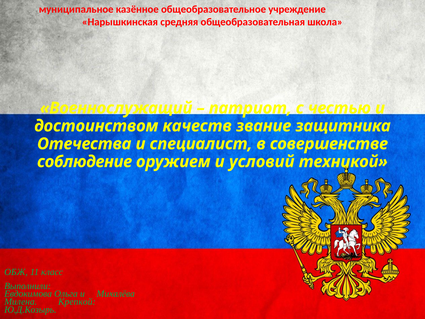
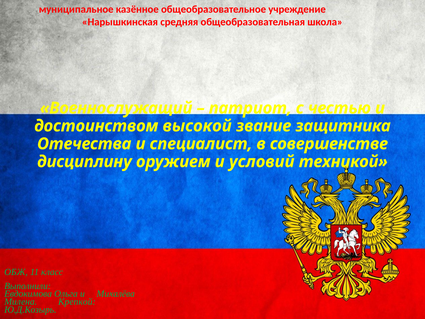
качеств: качеств -> высокой (197, 126)
соблюдение: соблюдение -> дисциплину (85, 162)
